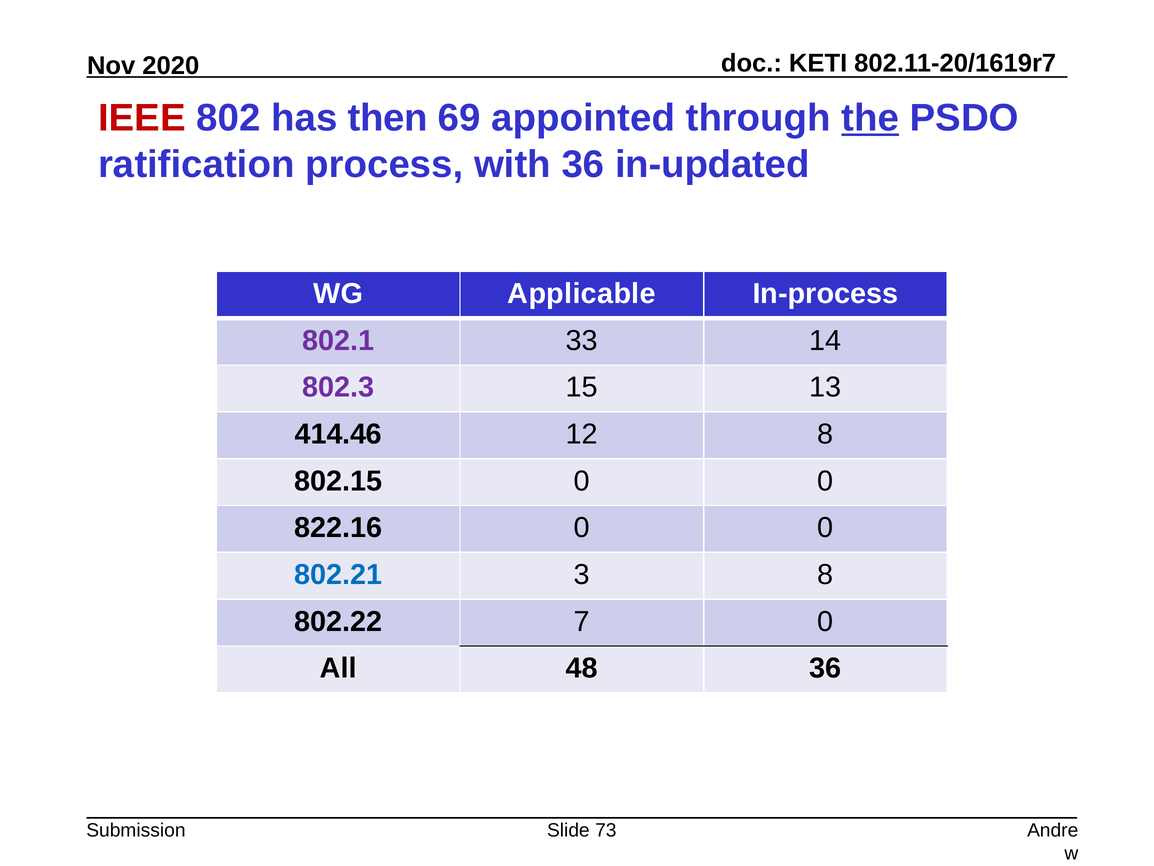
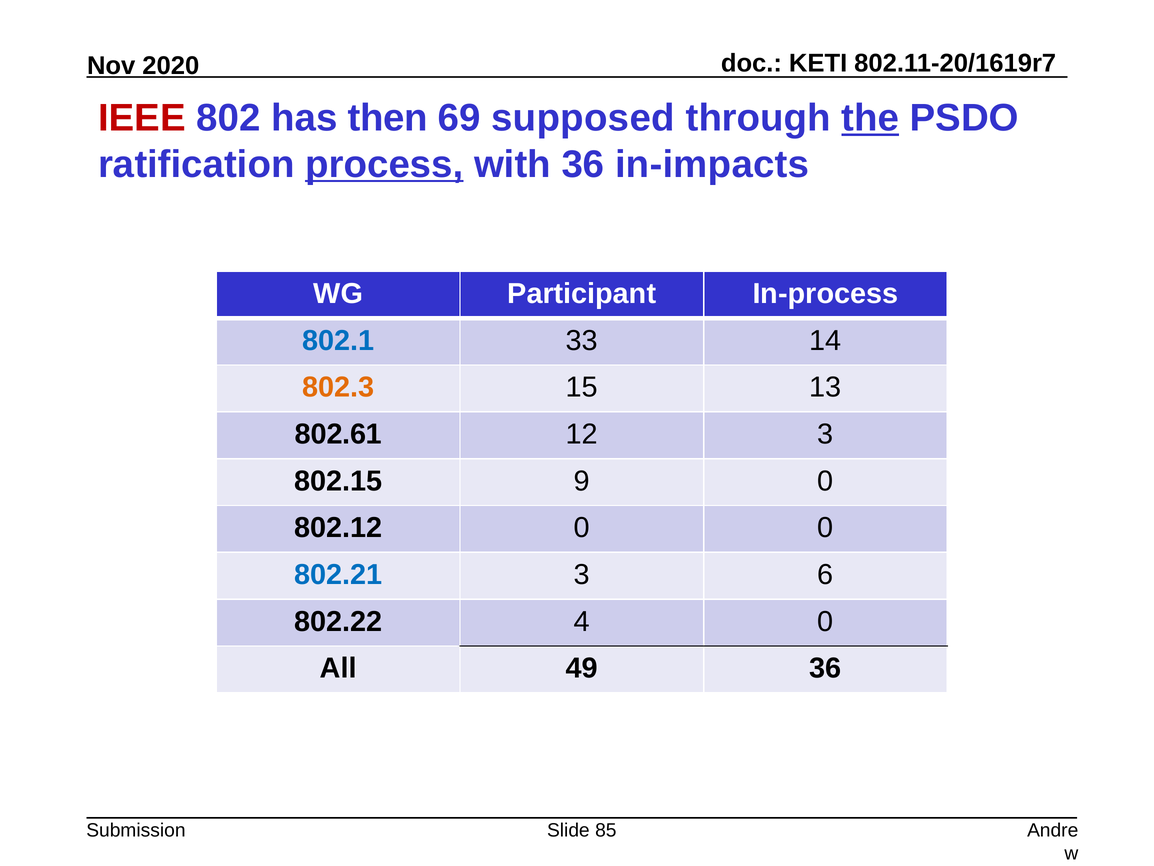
appointed: appointed -> supposed (583, 118)
process underline: none -> present (384, 164)
in-updated: in-updated -> in-impacts (712, 164)
Applicable: Applicable -> Participant (582, 294)
802.1 colour: purple -> blue (338, 340)
802.3 colour: purple -> orange (338, 387)
414.46: 414.46 -> 802.61 (338, 434)
12 8: 8 -> 3 (825, 434)
802.15 0: 0 -> 9 (582, 481)
822.16: 822.16 -> 802.12 (338, 528)
3 8: 8 -> 6 (825, 574)
7: 7 -> 4 (582, 621)
48: 48 -> 49 (582, 668)
73: 73 -> 85 (606, 830)
